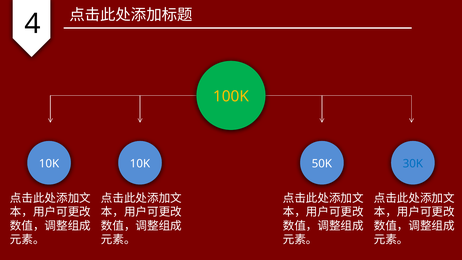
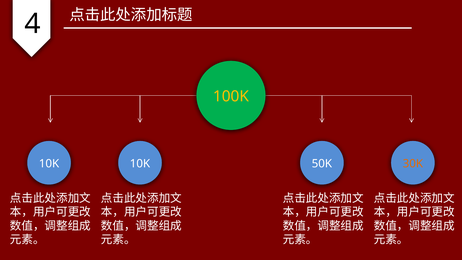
30K colour: blue -> orange (413, 163)
